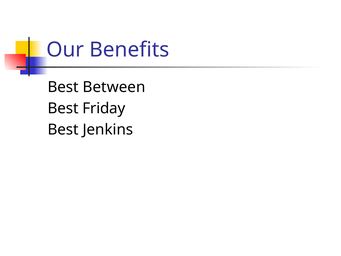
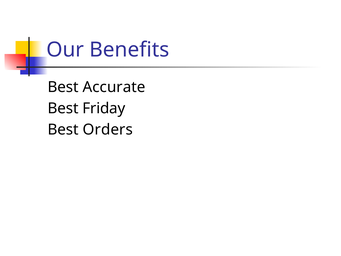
Between: Between -> Accurate (114, 87)
Jenkins: Jenkins -> Orders (108, 130)
